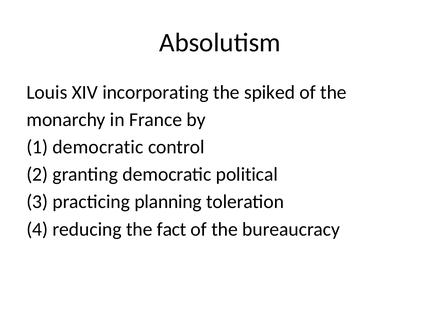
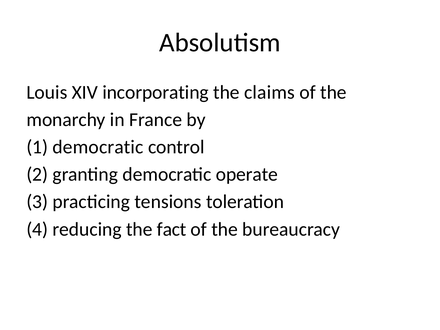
spiked: spiked -> claims (269, 92)
political: political -> operate (247, 174)
planning: planning -> tensions (168, 202)
